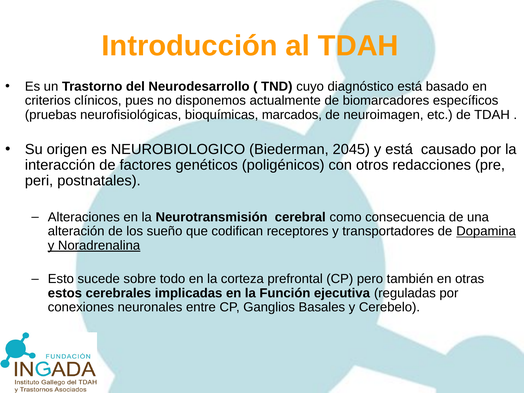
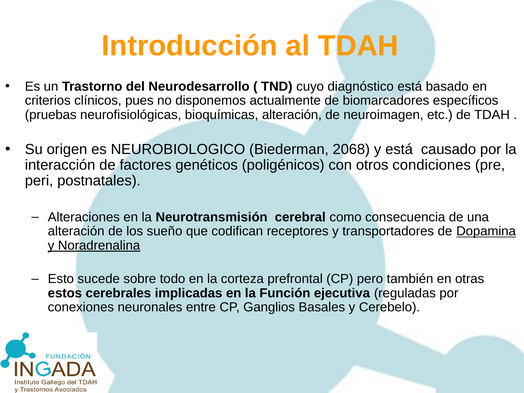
bioquímicas marcados: marcados -> alteración (292, 115)
2045: 2045 -> 2068 (351, 149)
redacciones: redacciones -> condiciones (432, 165)
